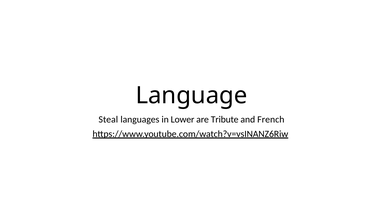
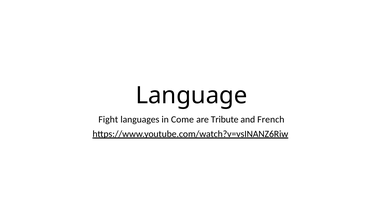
Steal: Steal -> Fight (108, 120)
Lower: Lower -> Come (182, 120)
